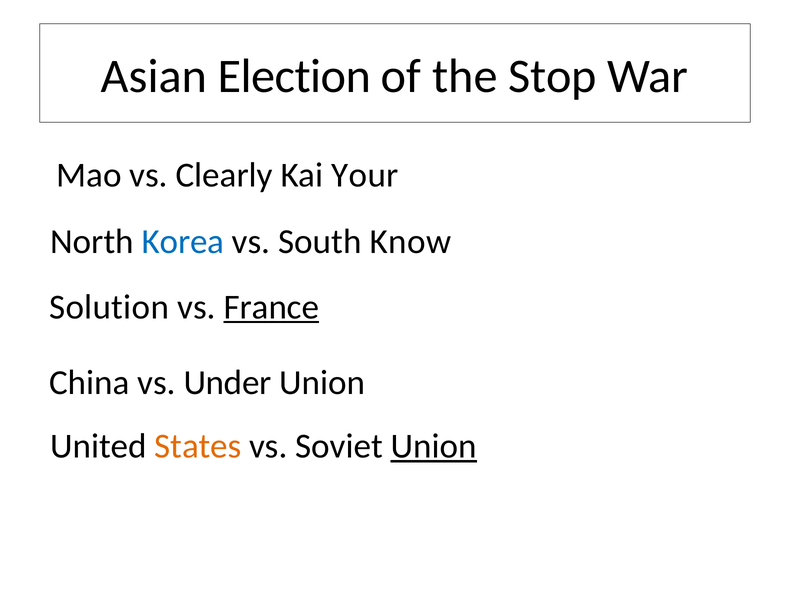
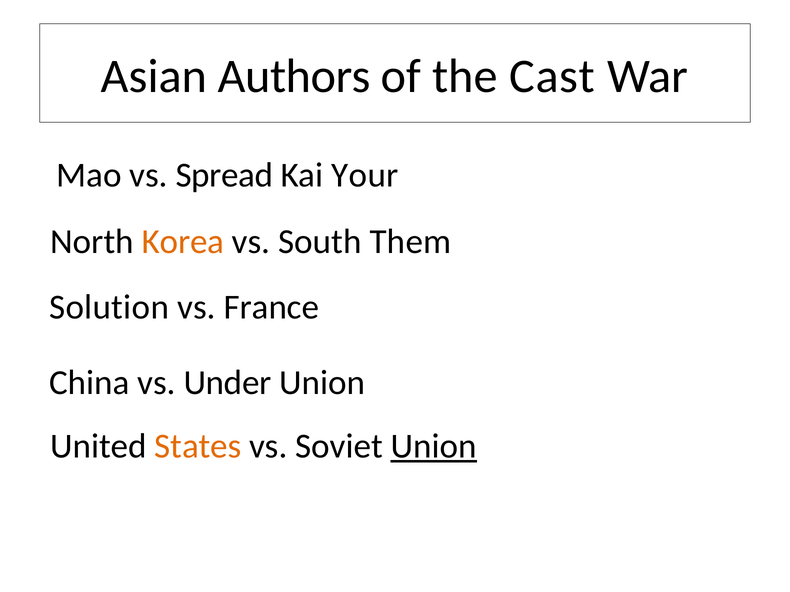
Election: Election -> Authors (294, 76)
Stop: Stop -> Cast (552, 76)
Clearly: Clearly -> Spread (224, 175)
Korea colour: blue -> orange (183, 242)
Know: Know -> Them (411, 242)
France underline: present -> none (271, 307)
